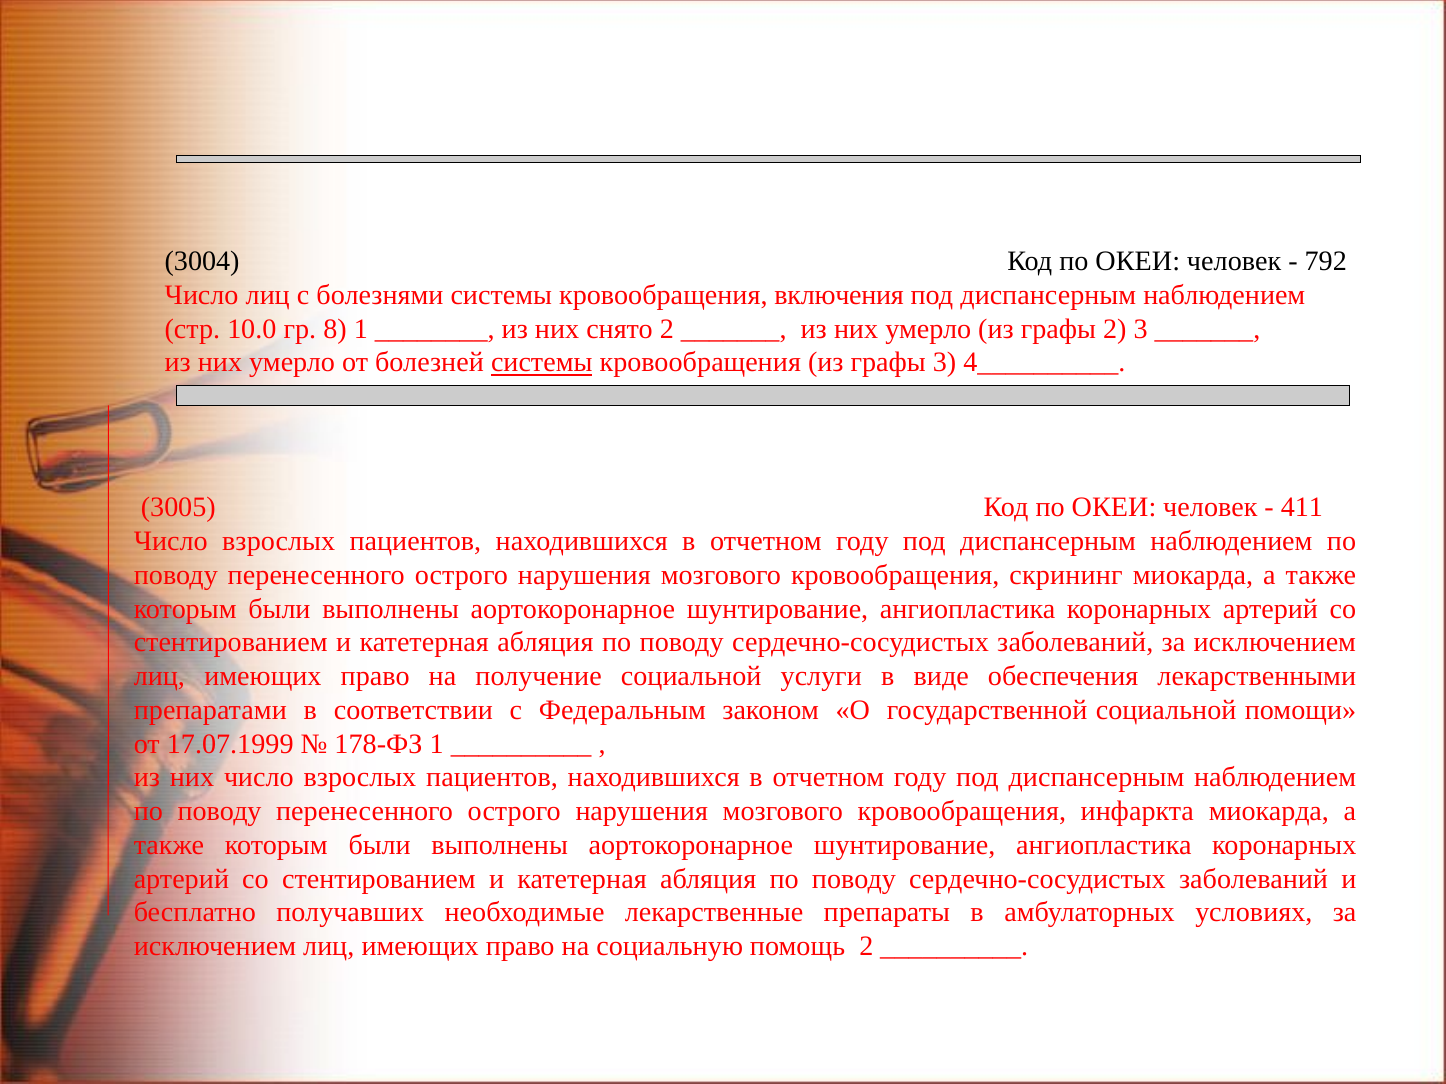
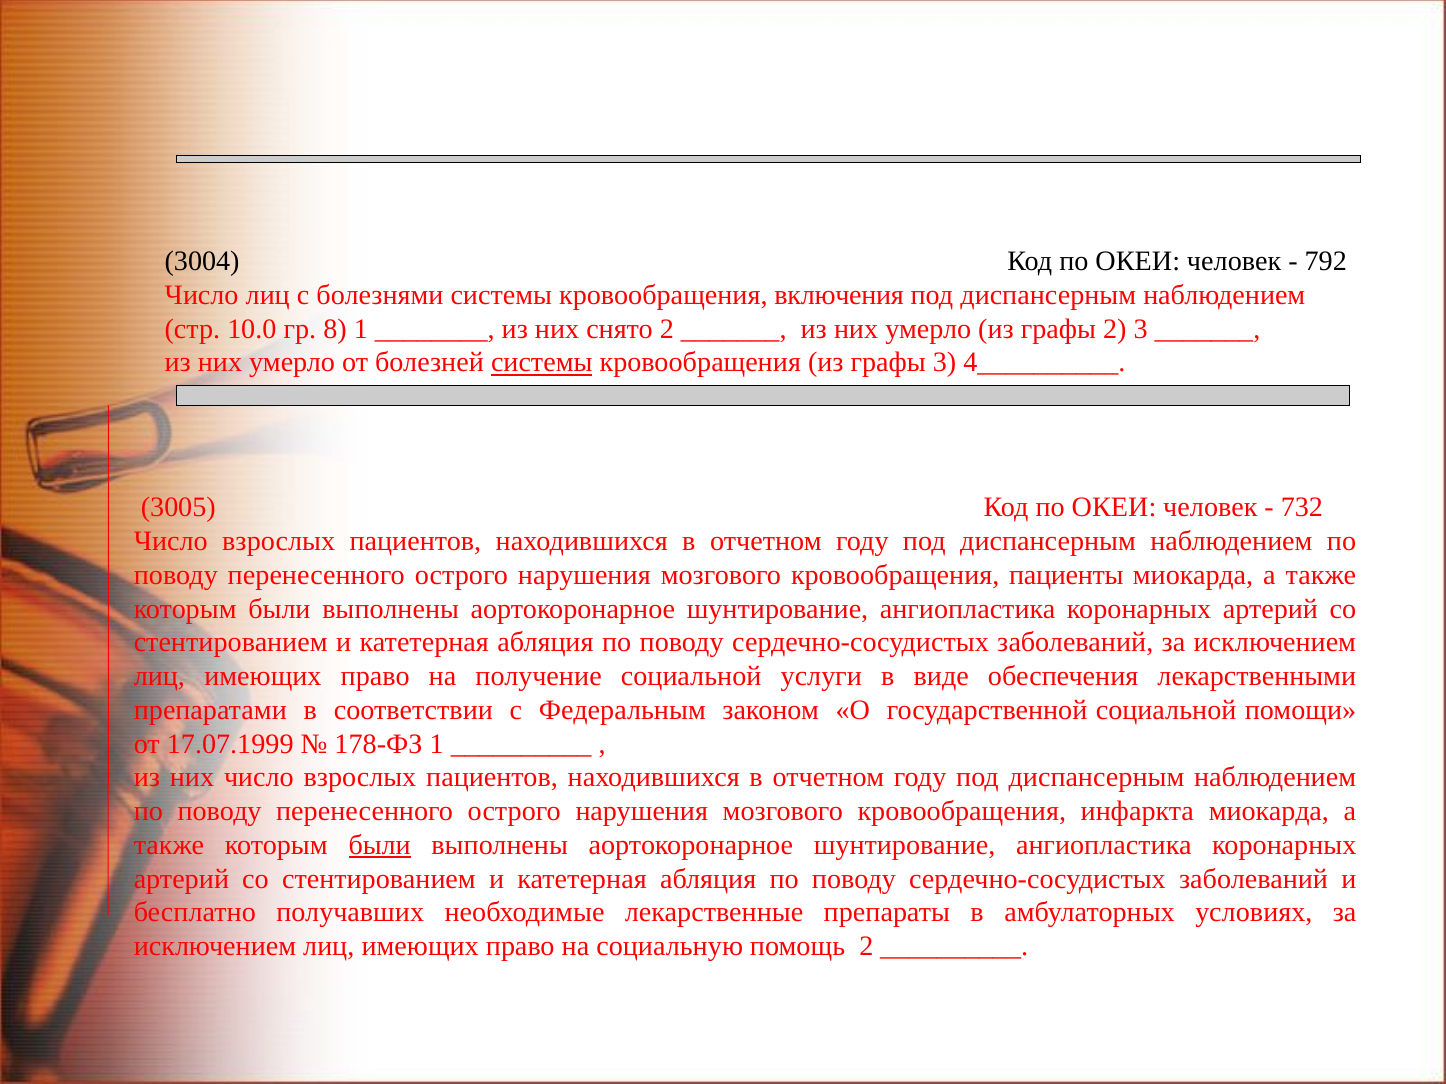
411: 411 -> 732 (1302, 508)
скрининг: скрининг -> пациенты (1066, 575)
были underline: none -> present (380, 845)
